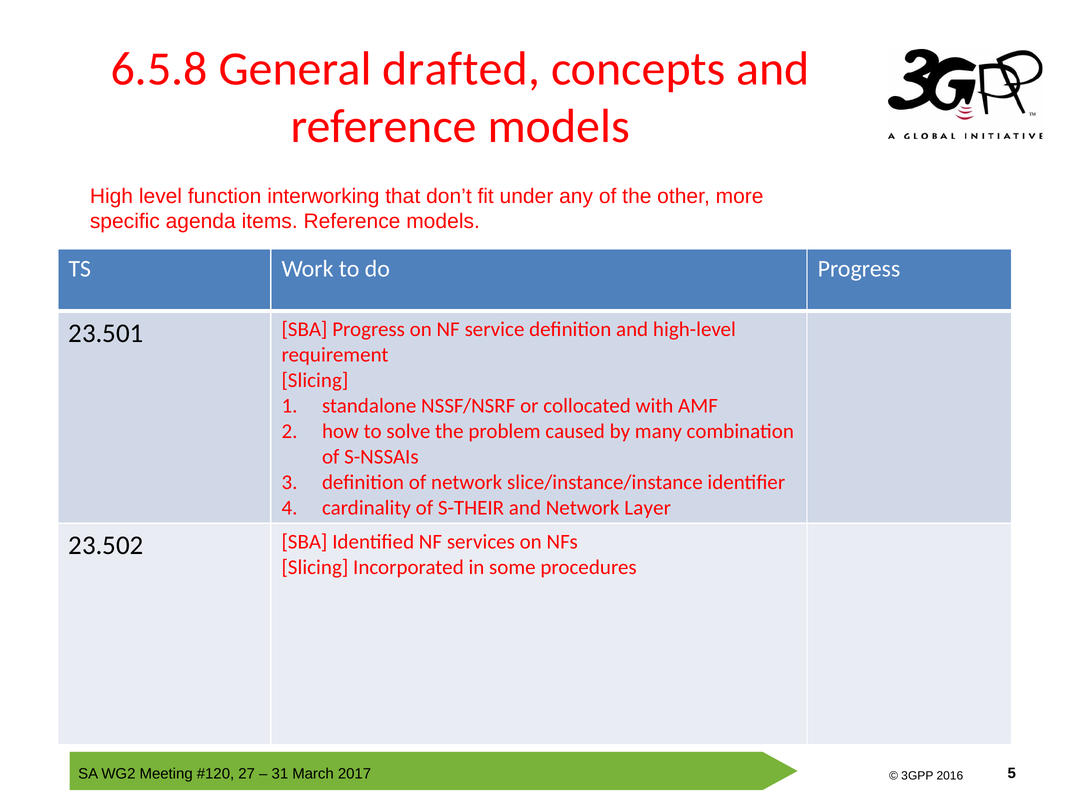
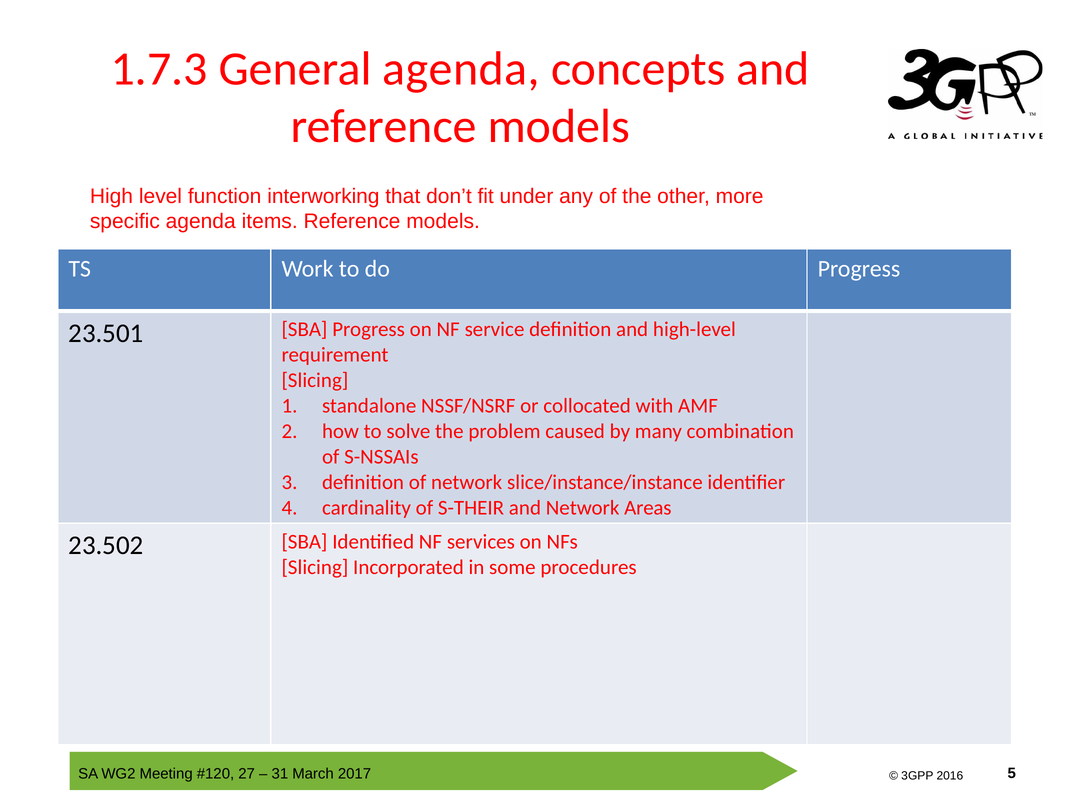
6.5.8: 6.5.8 -> 1.7.3 (159, 69)
General drafted: drafted -> agenda (461, 69)
Layer: Layer -> Areas (648, 508)
